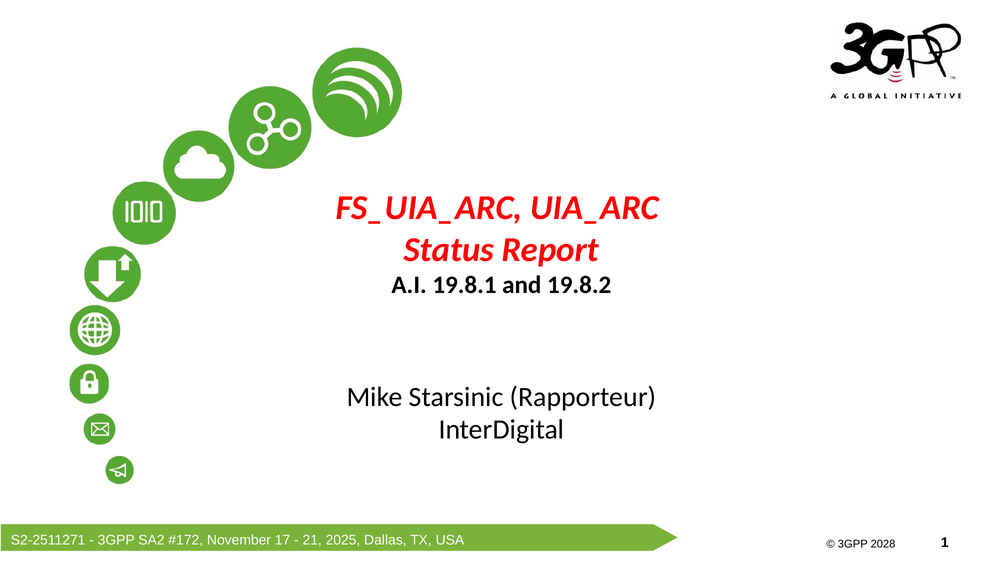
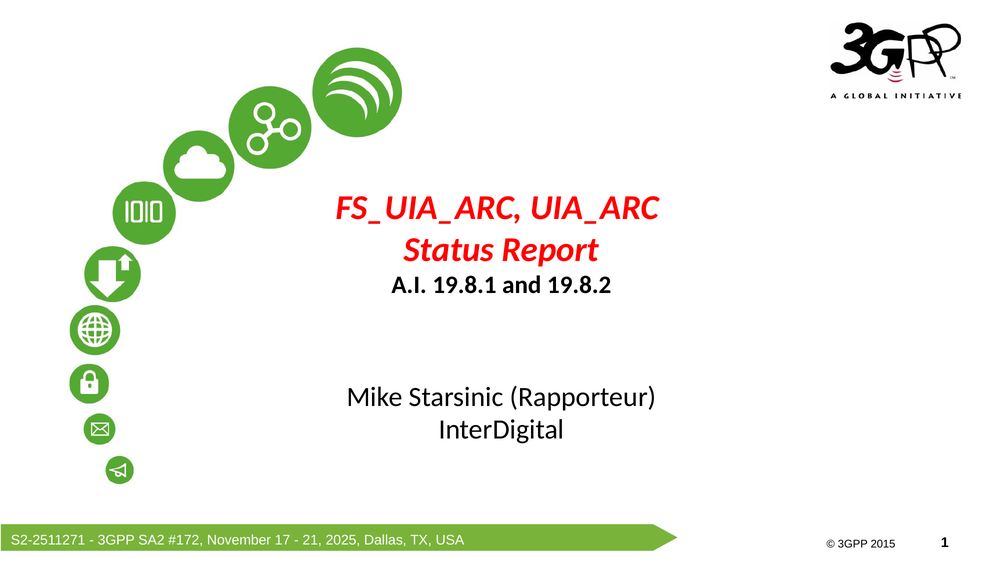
2028: 2028 -> 2015 (883, 544)
